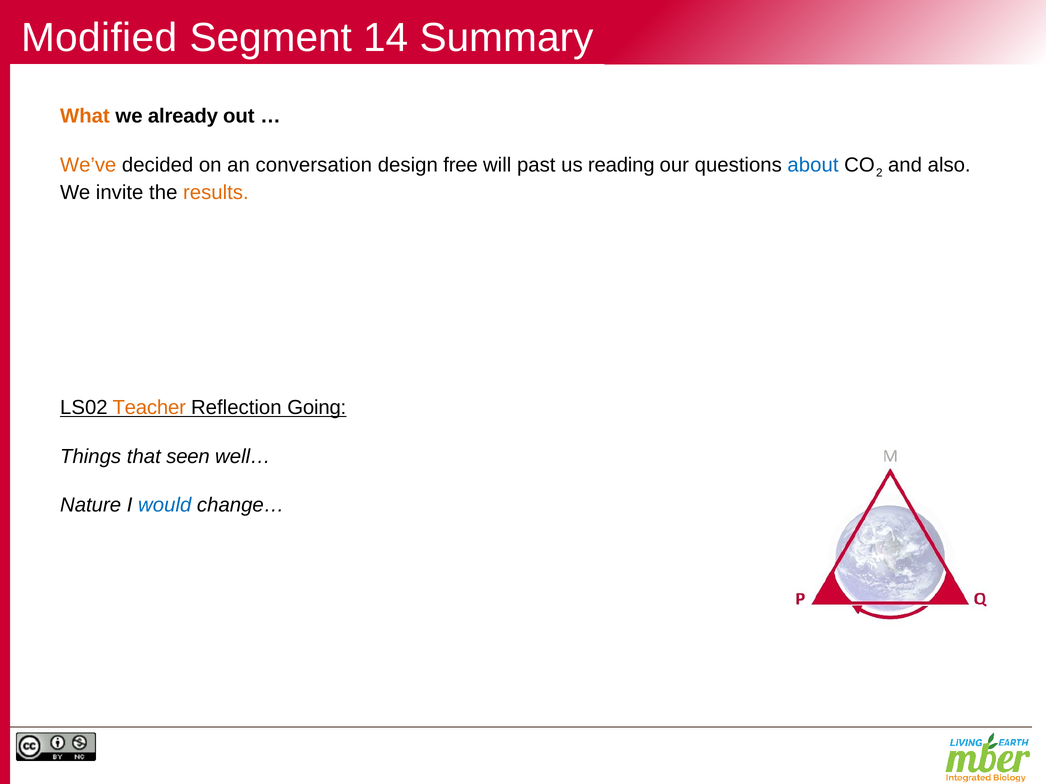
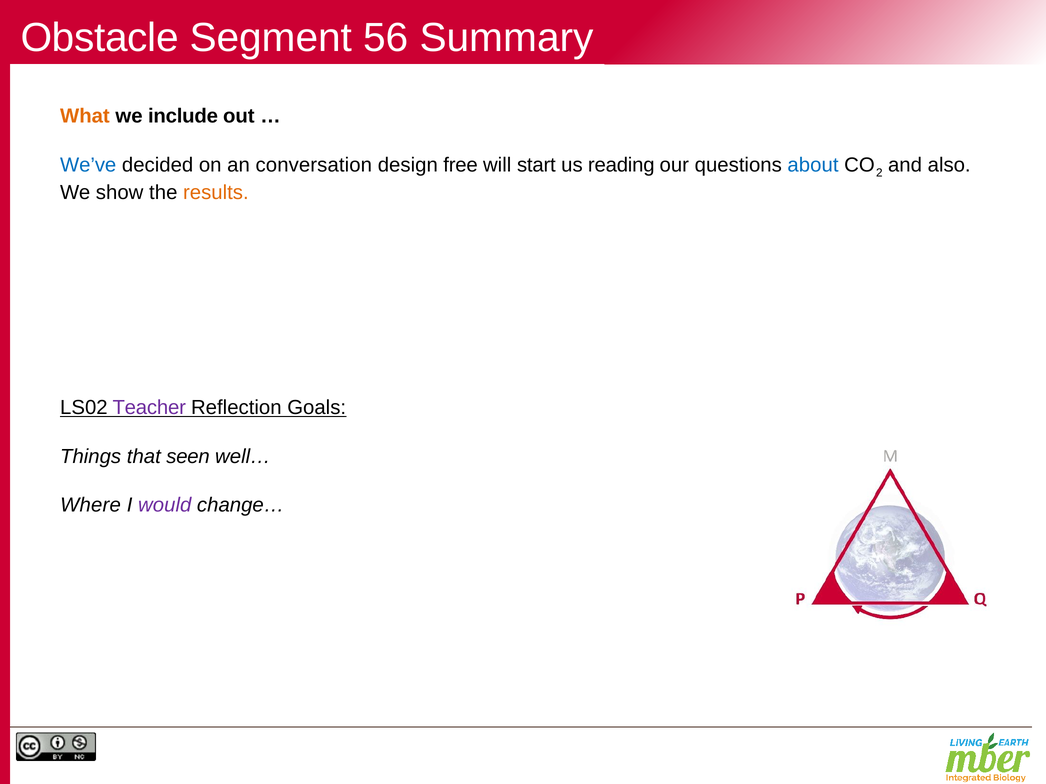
Modified: Modified -> Obstacle (100, 38)
14: 14 -> 56 (386, 38)
already: already -> include (183, 116)
We’ve colour: orange -> blue (88, 165)
past: past -> start (536, 165)
invite: invite -> show (120, 193)
Teacher colour: orange -> purple (149, 408)
Going: Going -> Goals (317, 408)
Nature: Nature -> Where (91, 506)
would colour: blue -> purple (165, 506)
